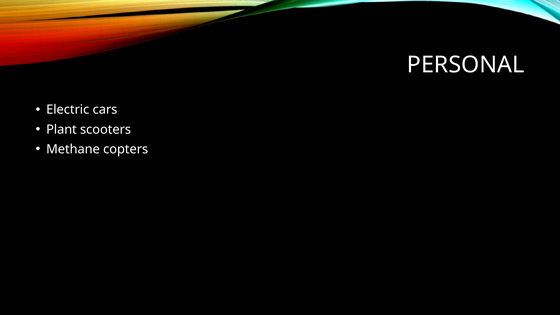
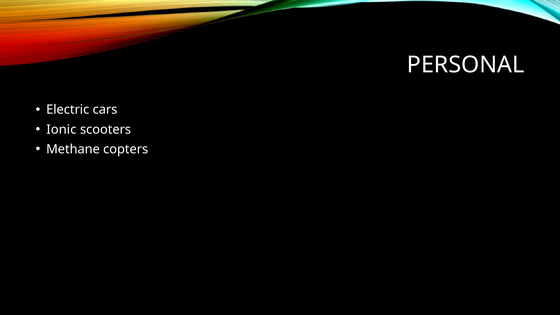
Plant: Plant -> Ionic (61, 129)
